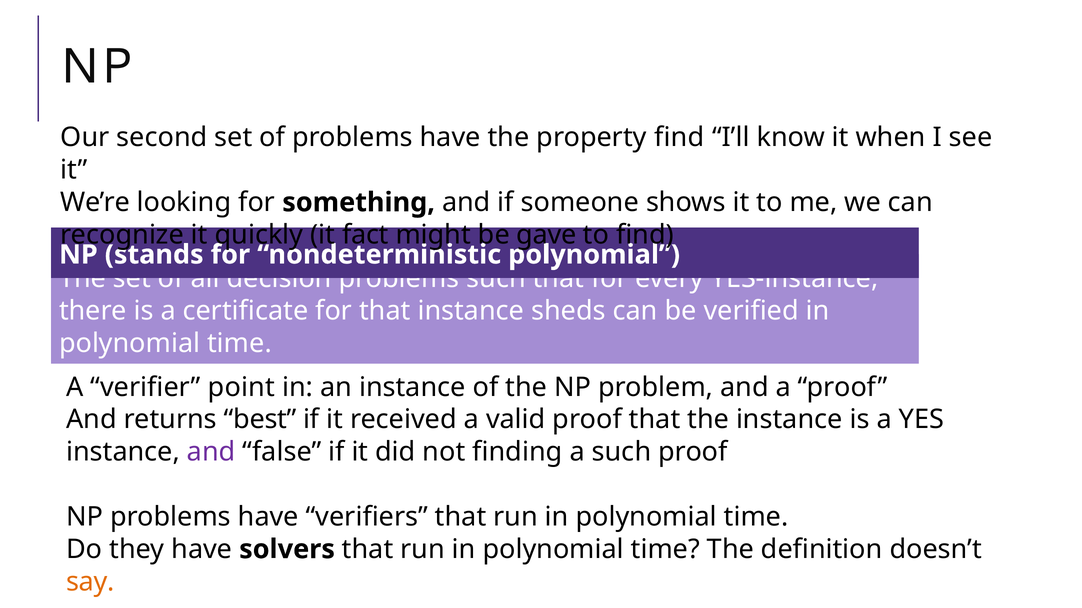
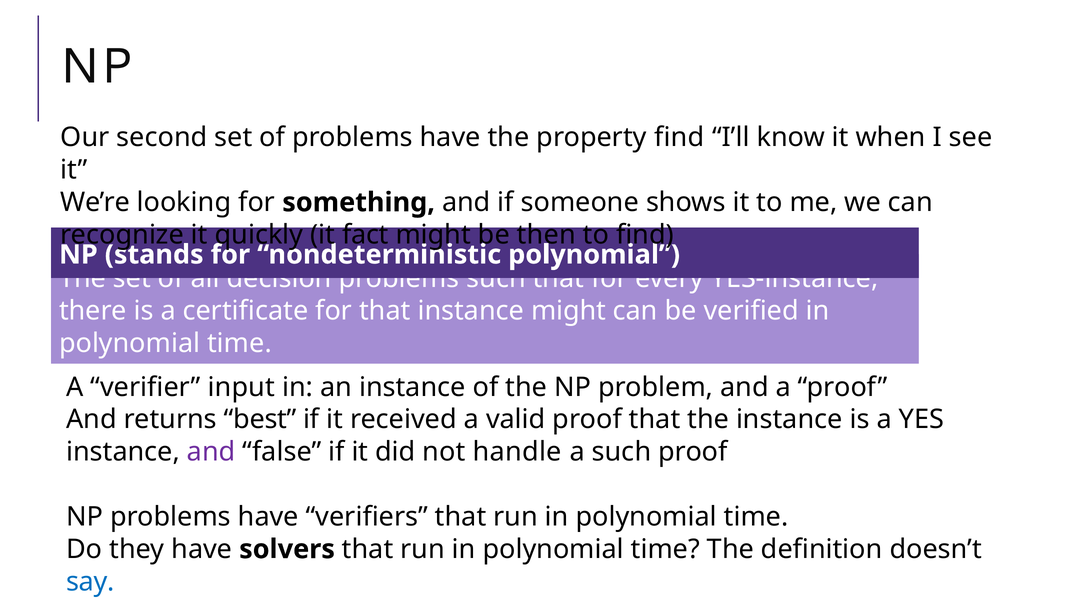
gave: gave -> then (546, 235)
instance sheds: sheds -> might (569, 311)
point: point -> input (241, 388)
finding: finding -> handle (517, 452)
say colour: orange -> blue (90, 582)
